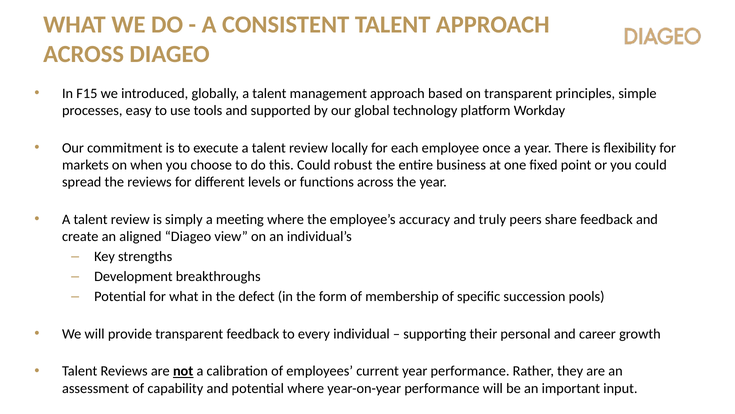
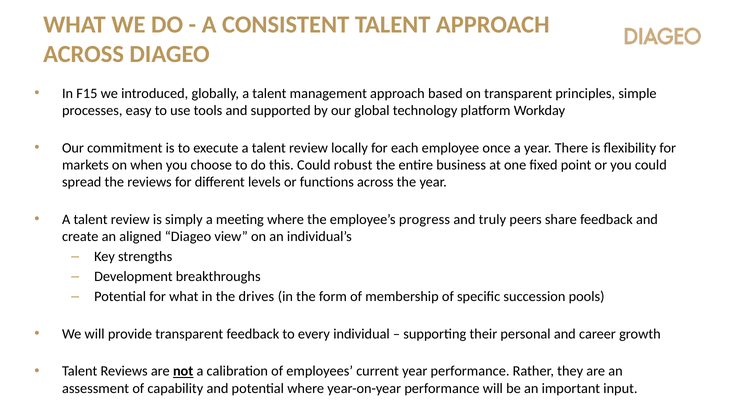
accuracy: accuracy -> progress (424, 219)
defect: defect -> drives (256, 296)
